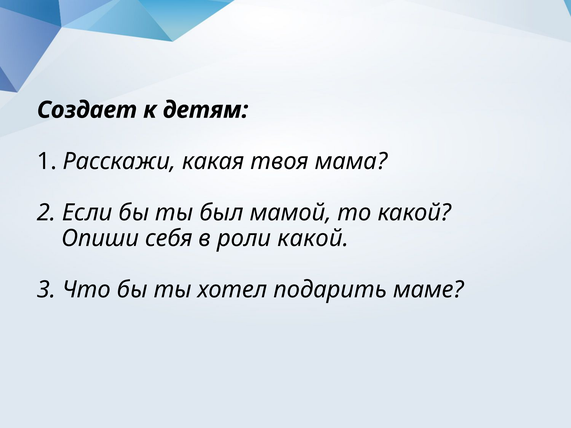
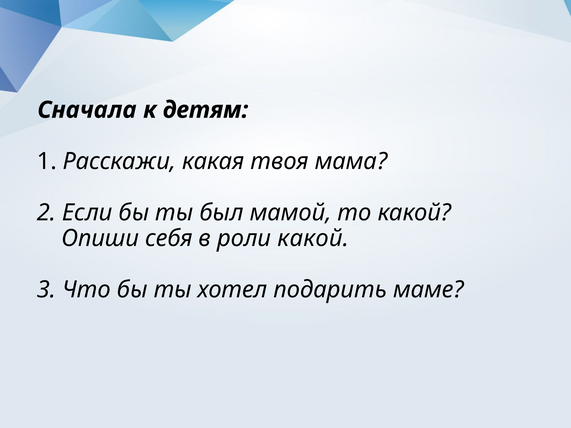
Создает: Создает -> Сначала (87, 110)
